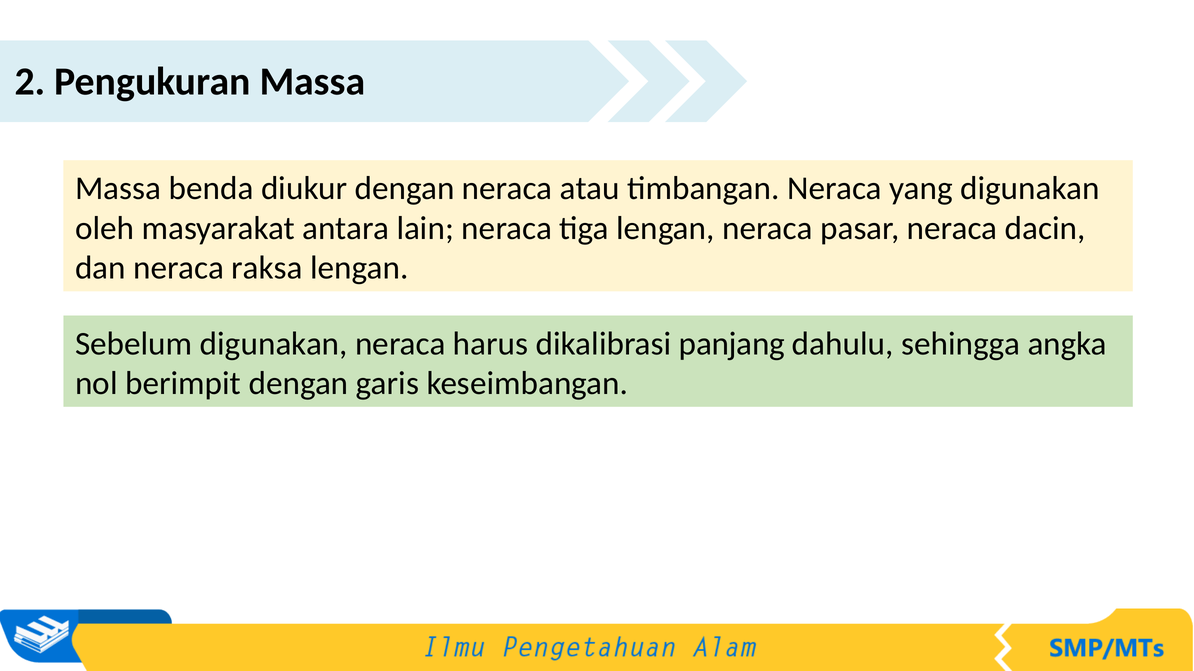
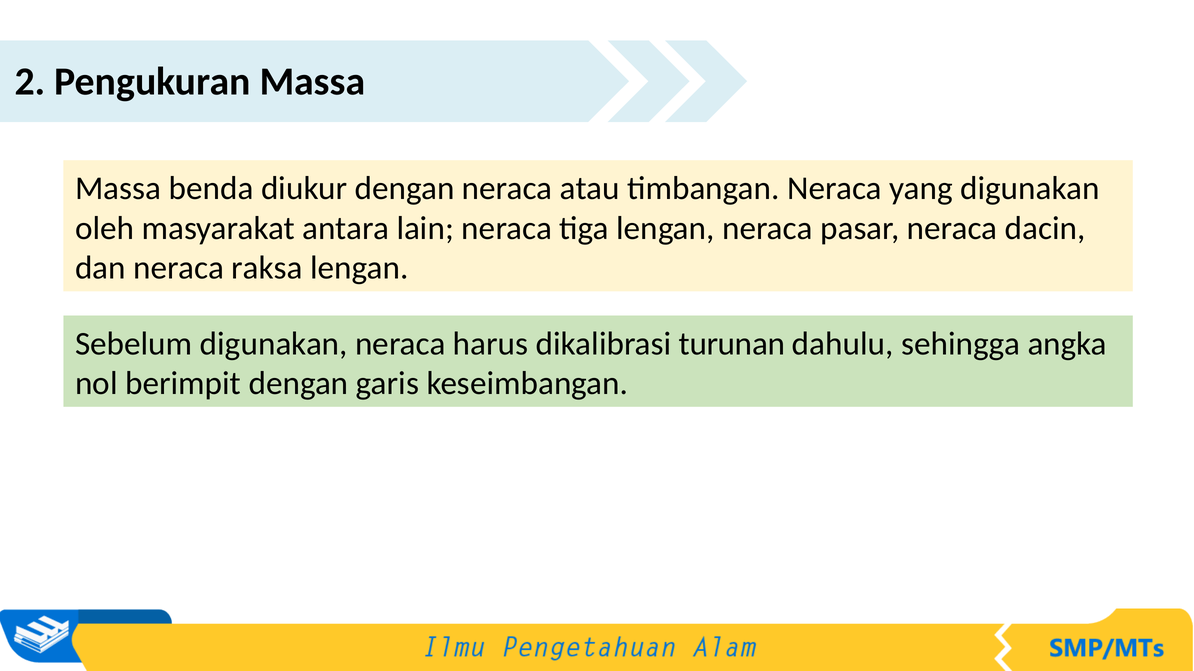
panjang: panjang -> turunan (732, 344)
